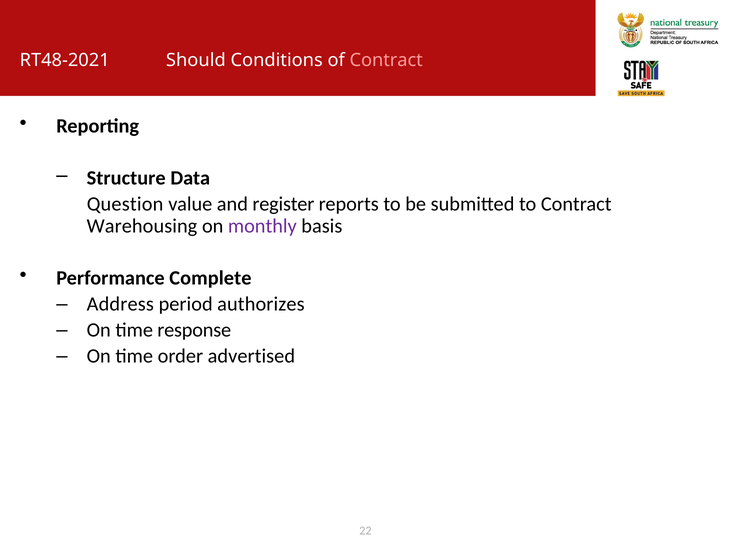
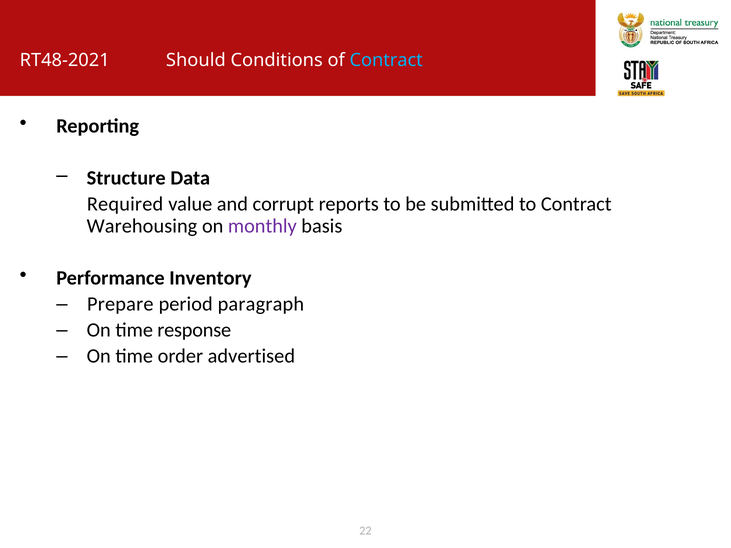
Contract colour: pink -> light blue (386, 60)
Question: Question -> Required (125, 204)
register: register -> corrupt (283, 204)
Complete: Complete -> Inventory (210, 278)
Address: Address -> Prepare (120, 304)
authorizes: authorizes -> paragraph (261, 304)
